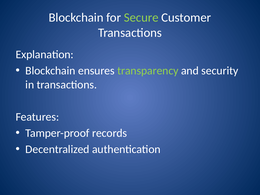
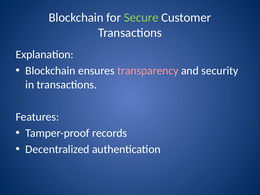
transparency colour: light green -> pink (148, 71)
